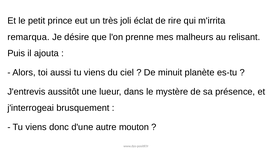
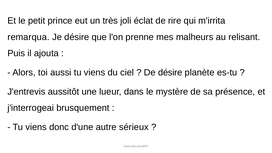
De minuit: minuit -> désire (170, 72)
mouton: mouton -> sérieux (134, 127)
